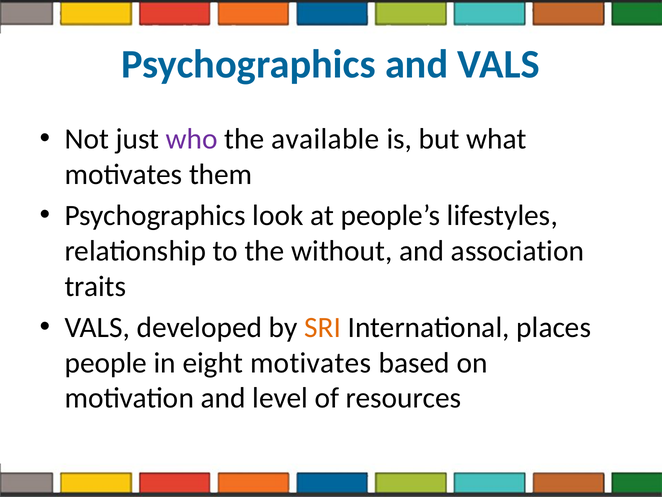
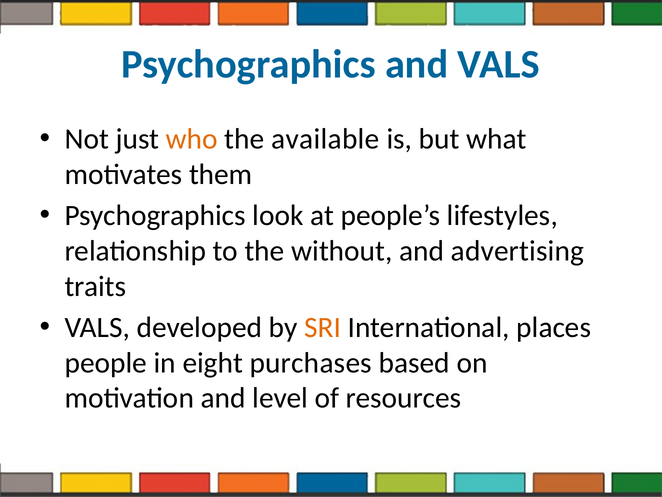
who colour: purple -> orange (192, 139)
association: association -> advertising (517, 251)
eight motivates: motivates -> purchases (311, 363)
